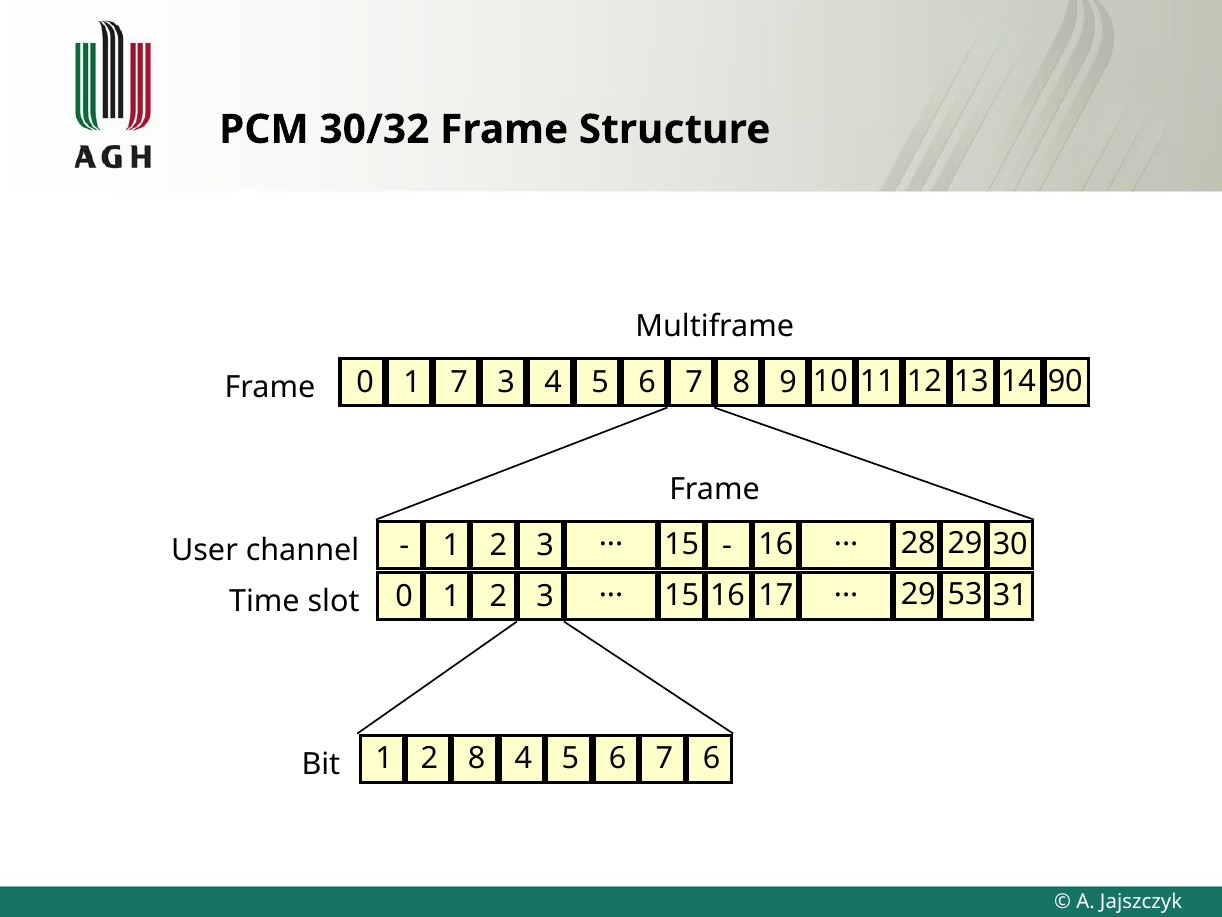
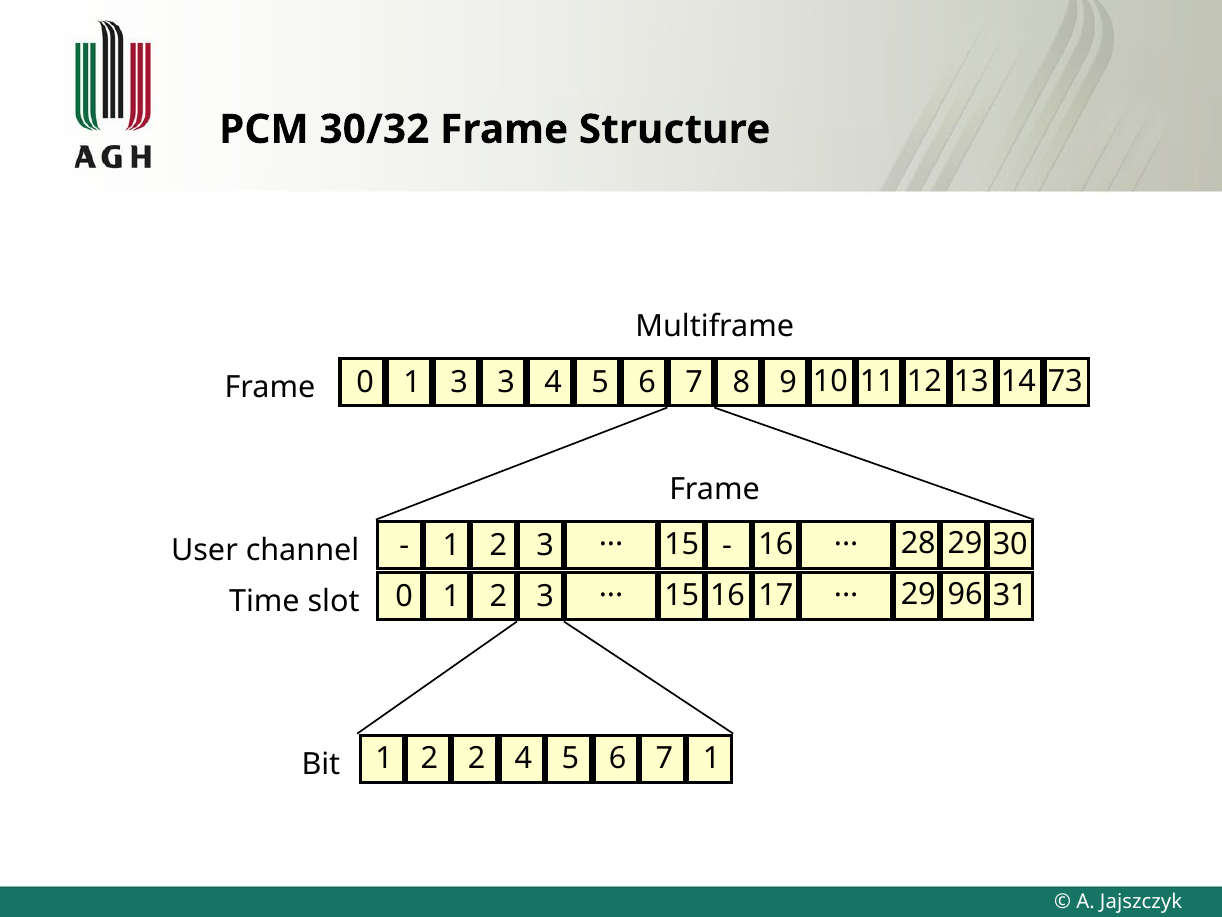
1 7: 7 -> 3 (459, 383)
90: 90 -> 73 (1065, 381)
53: 53 -> 96 (965, 594)
2 8: 8 -> 2 (477, 758)
7 6: 6 -> 1 (712, 758)
